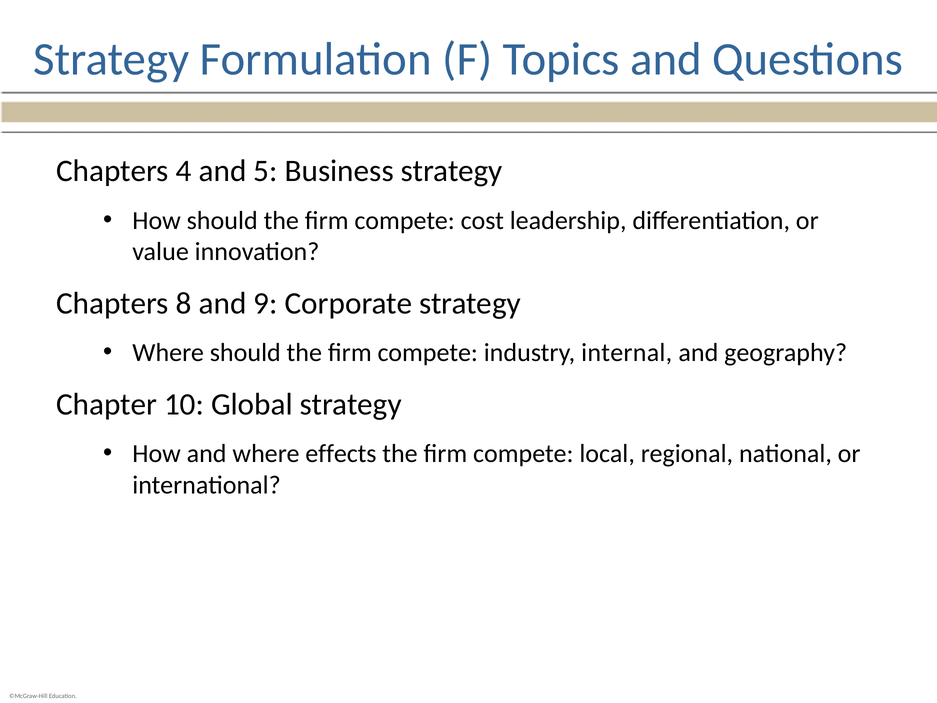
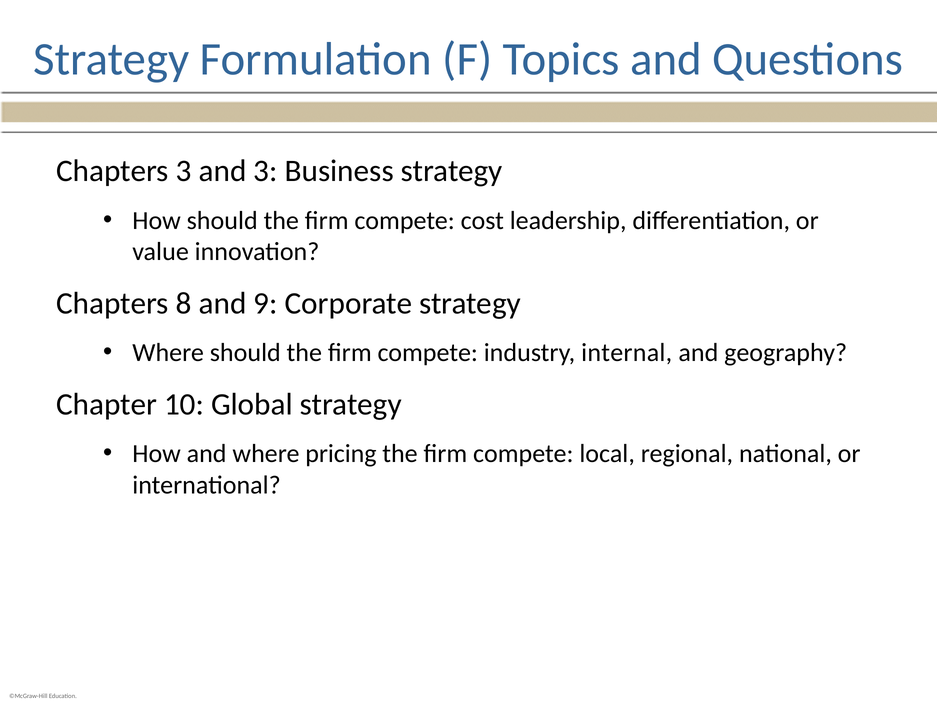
Chapters 4: 4 -> 3 (184, 171)
and 5: 5 -> 3 (266, 171)
effects: effects -> pricing (341, 454)
